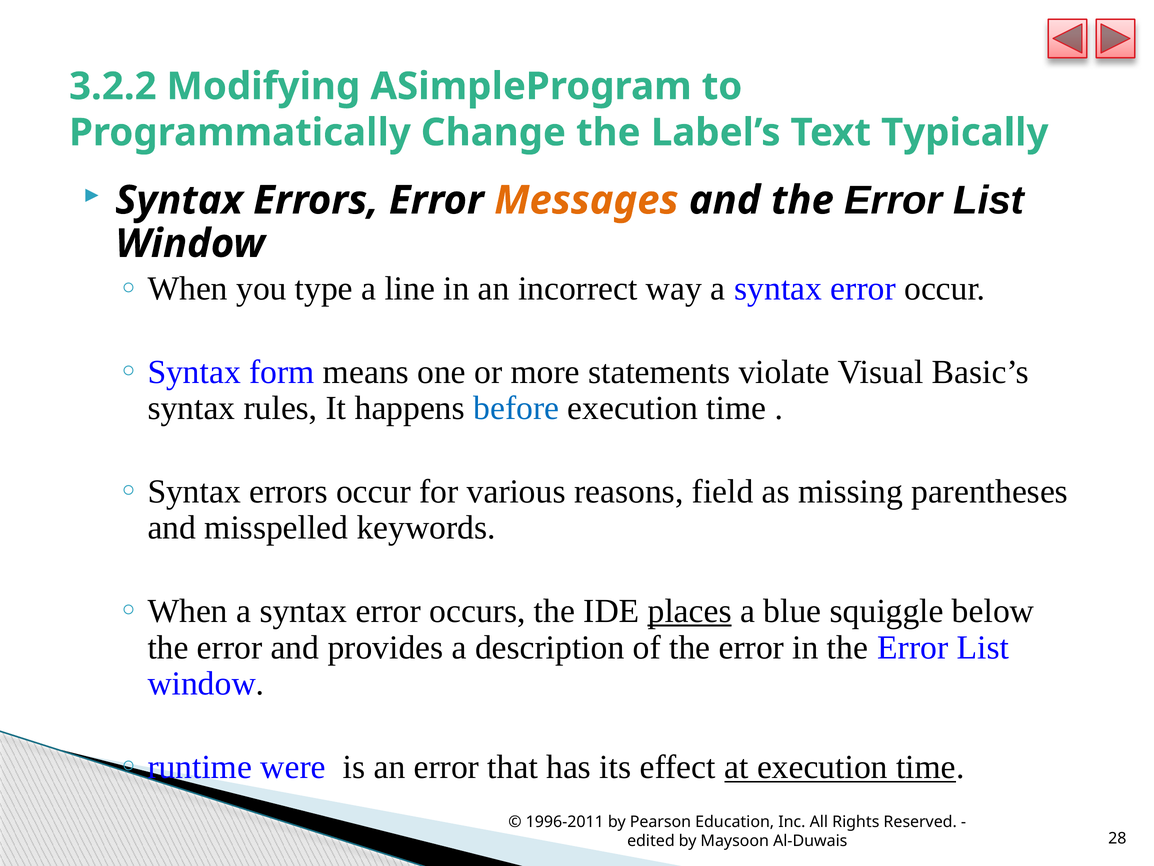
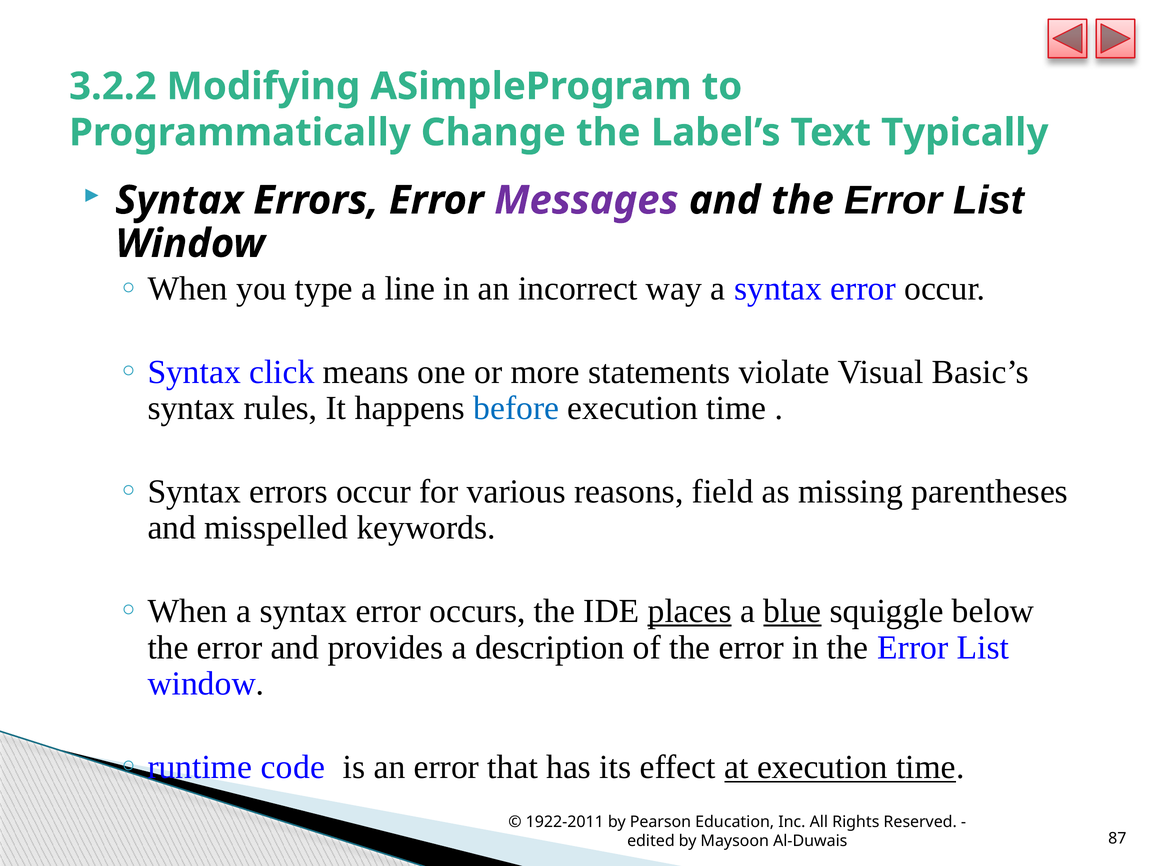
Messages colour: orange -> purple (586, 200)
form: form -> click (282, 372)
blue underline: none -> present (792, 611)
were: were -> code (293, 767)
1996-2011: 1996-2011 -> 1922-2011 (565, 821)
28: 28 -> 87 (1117, 838)
